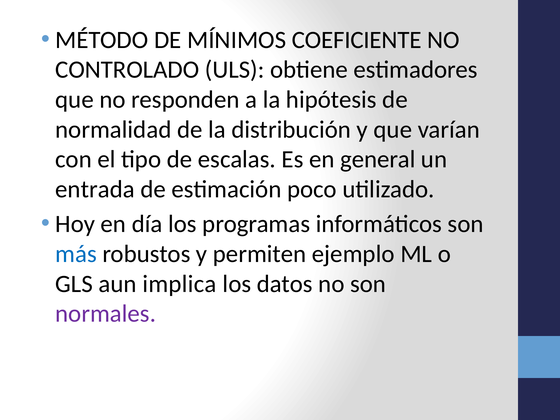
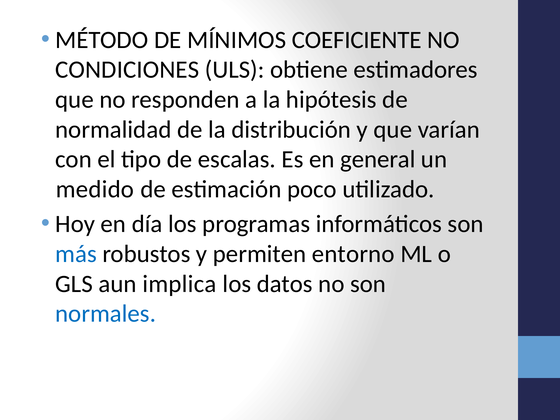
CONTROLADO: CONTROLADO -> CONDICIONES (127, 70)
entrada: entrada -> medido (95, 189)
ejemplo: ejemplo -> entorno (353, 254)
normales colour: purple -> blue (106, 314)
